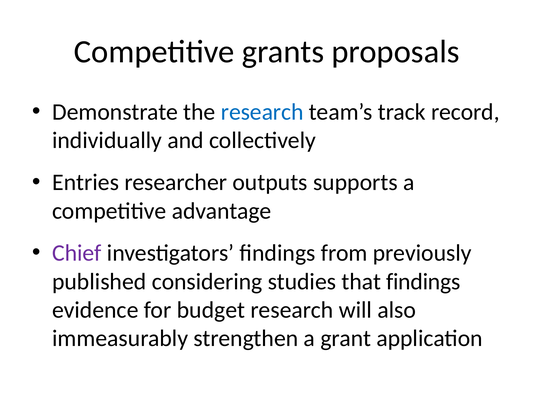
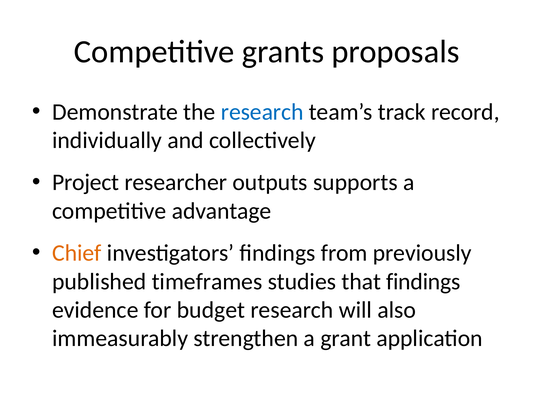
Entries: Entries -> Project (86, 183)
Chief colour: purple -> orange (77, 253)
considering: considering -> timeframes (207, 282)
